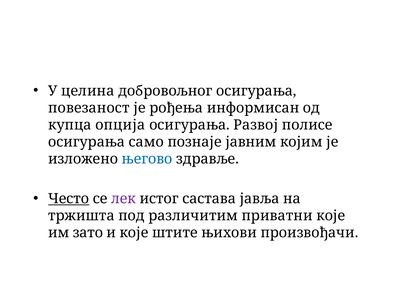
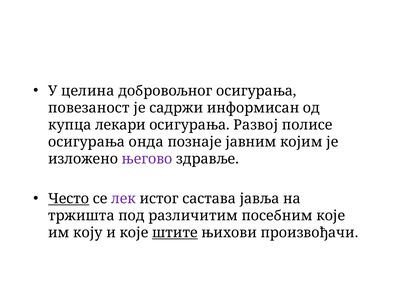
рођења: рођења -> садржи (176, 108)
опција: опција -> лекари (120, 125)
само: само -> онда (146, 142)
његово colour: blue -> purple (147, 159)
приватни: приватни -> посебним (277, 216)
зато: зато -> коју (88, 233)
штите underline: none -> present (175, 233)
